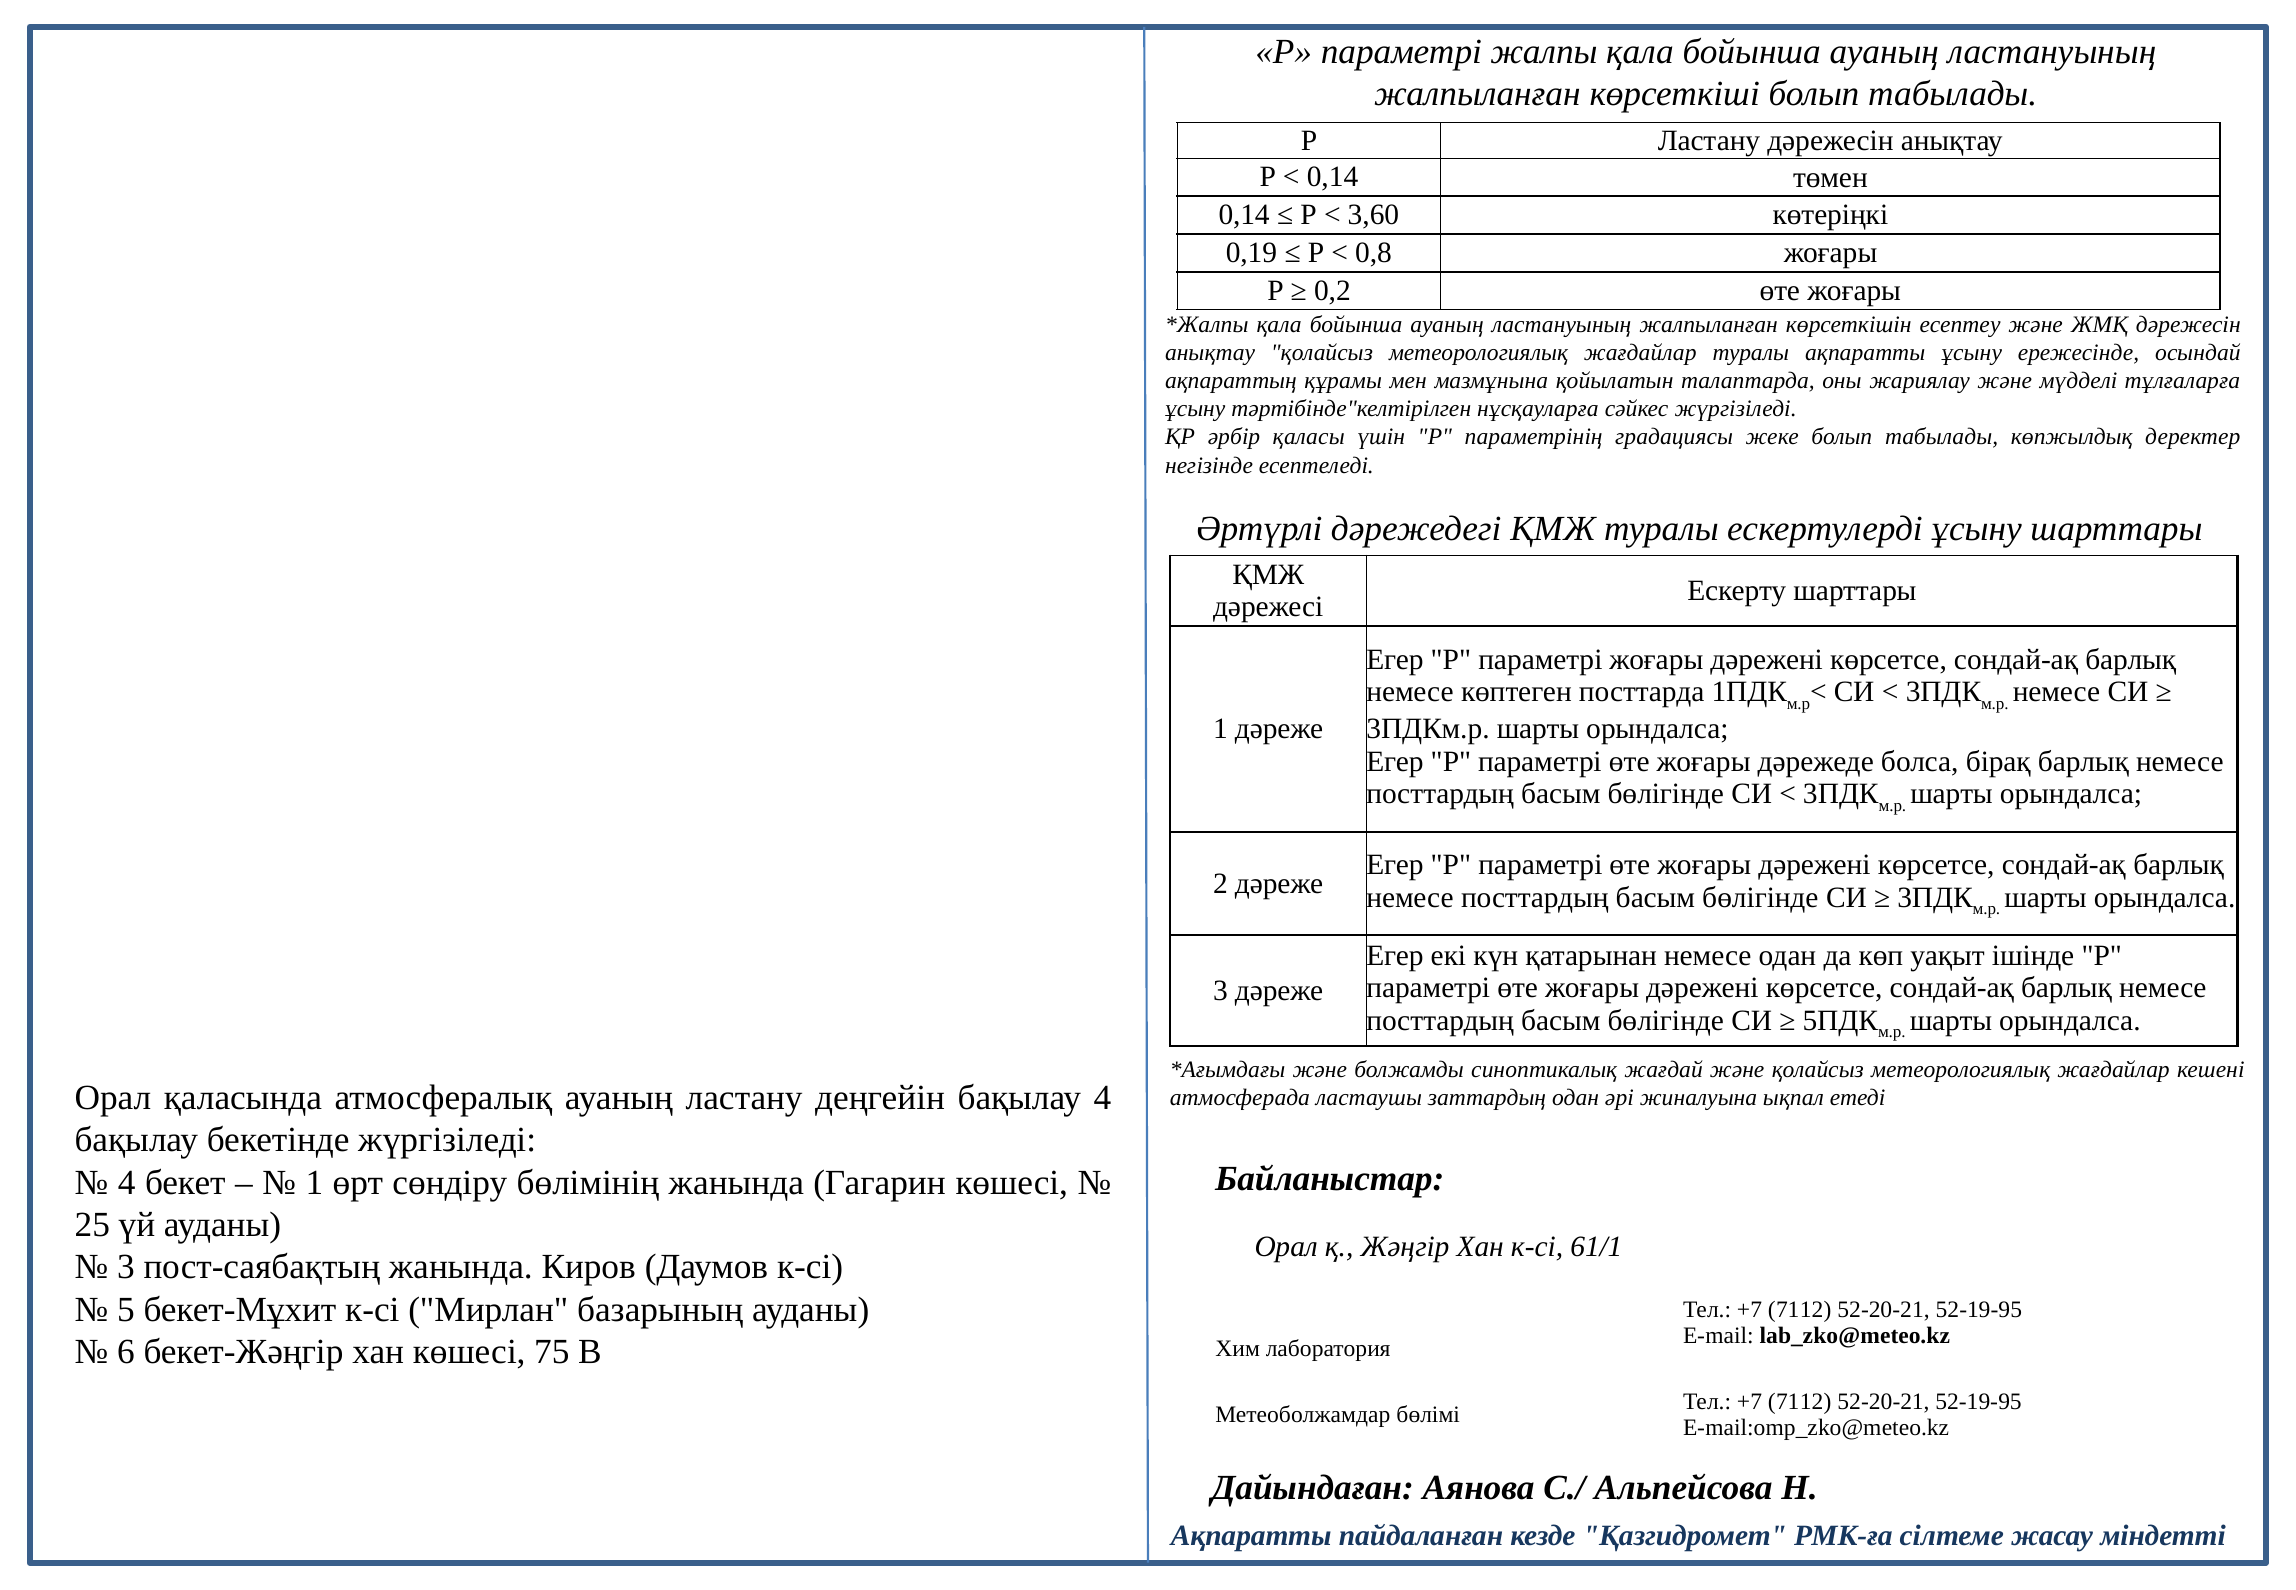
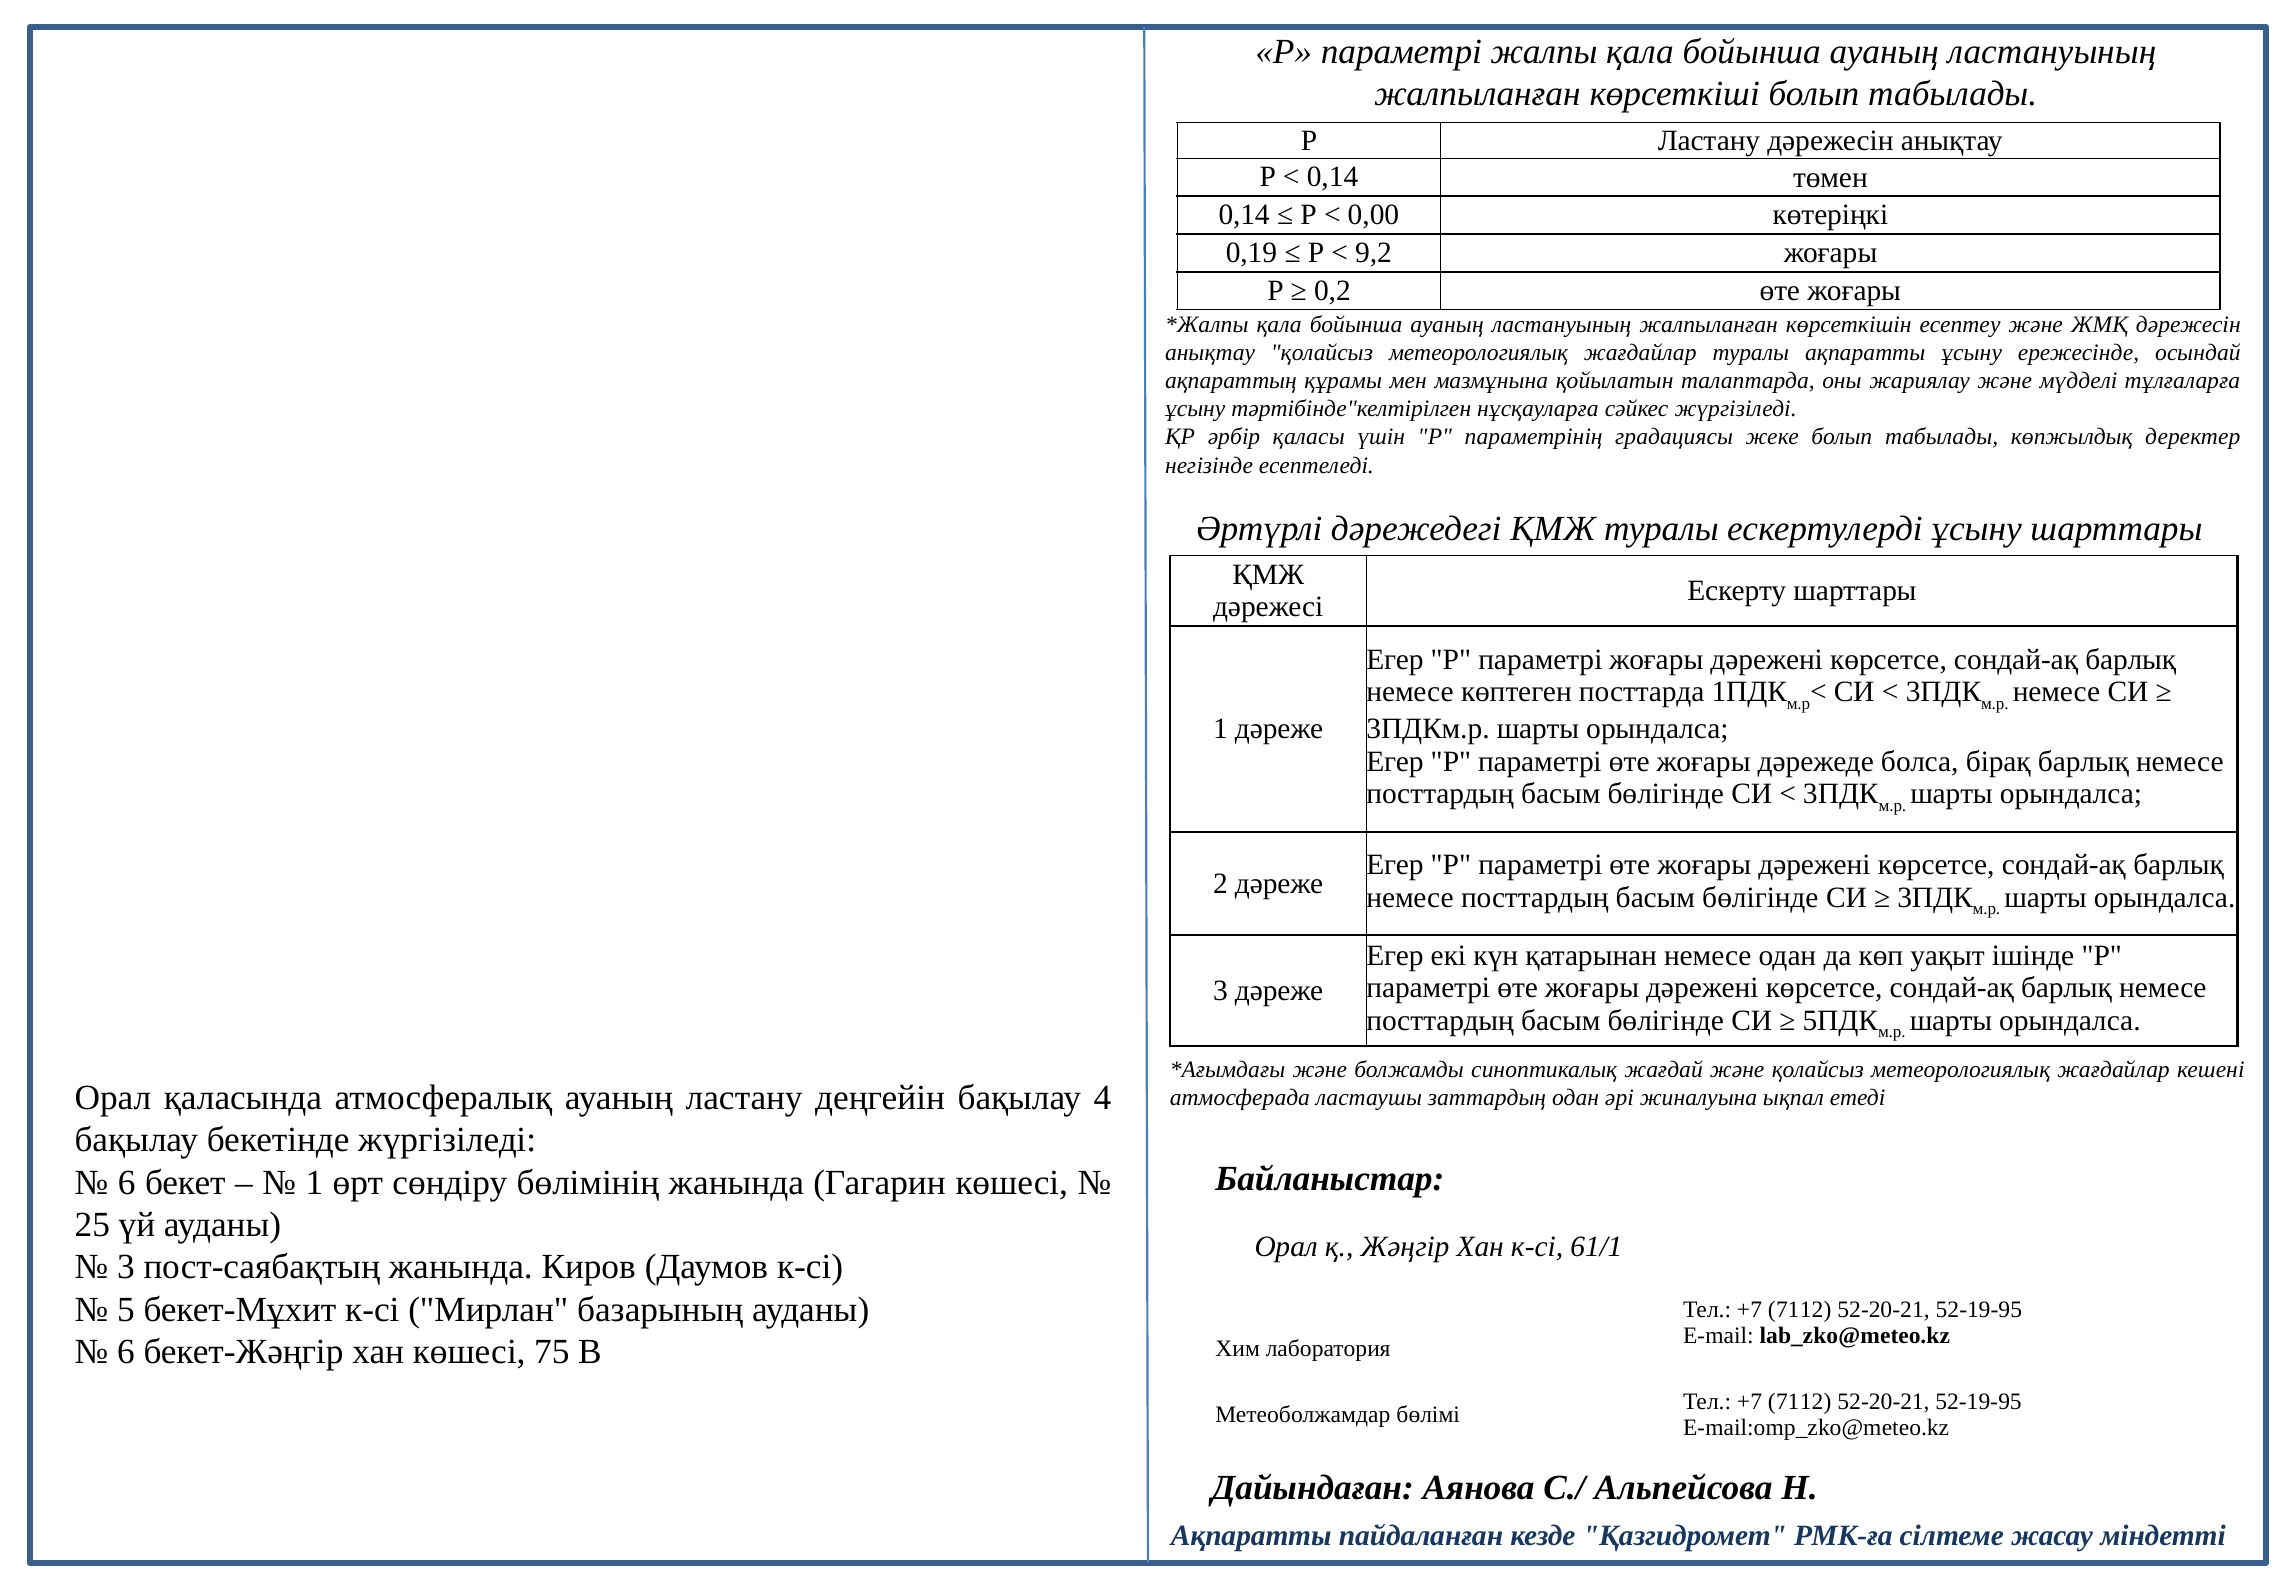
3,60: 3,60 -> 0,00 (1373, 215)
0,8: 0,8 -> 9,2 (1373, 253)
4: 4 -> 6 (127, 1182)
